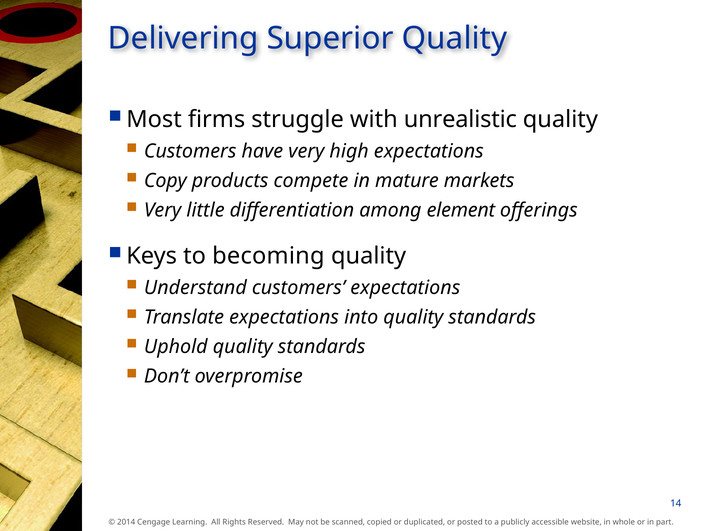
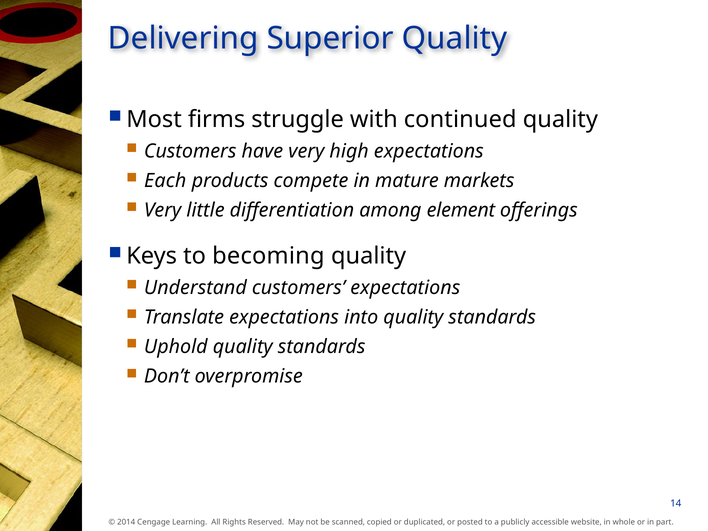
unrealistic: unrealistic -> continued (460, 120)
Copy: Copy -> Each (165, 181)
